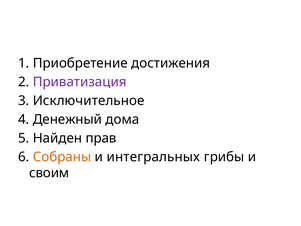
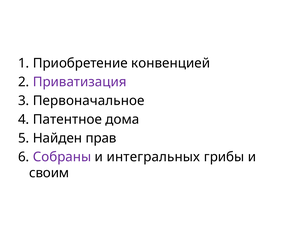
достижения: достижения -> конвенцией (171, 63)
Исключительное: Исключительное -> Первоначальное (89, 101)
Денежный: Денежный -> Патентное (67, 119)
Собраны colour: orange -> purple (62, 157)
